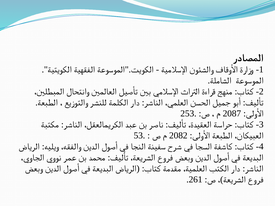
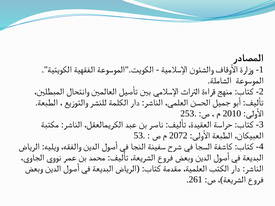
2087: 2087 -> 2010 (232, 114)
2082: 2082 -> 2072 (178, 136)
